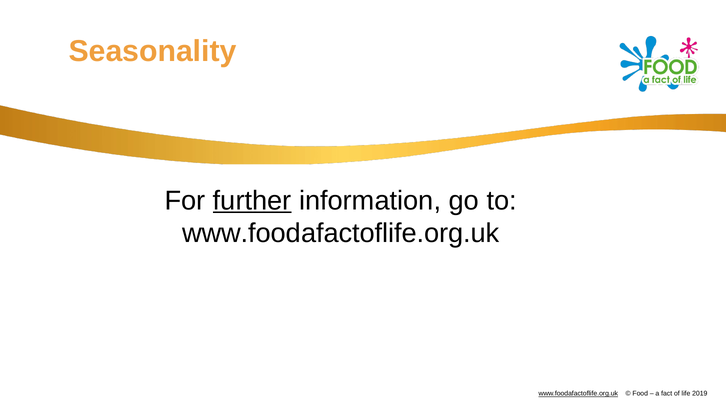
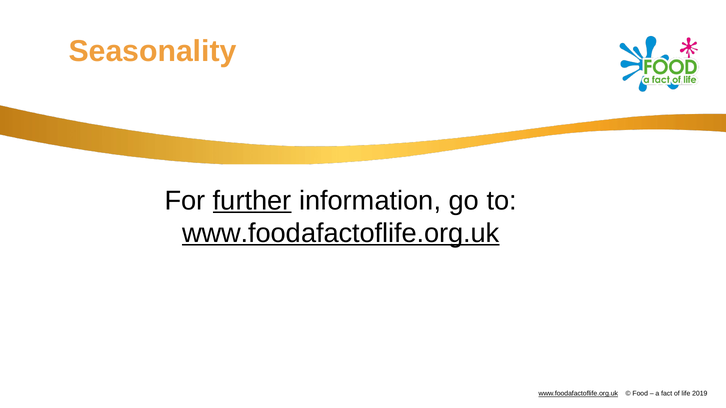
www.foodafactoflife.org.uk underline: none -> present (341, 233)
